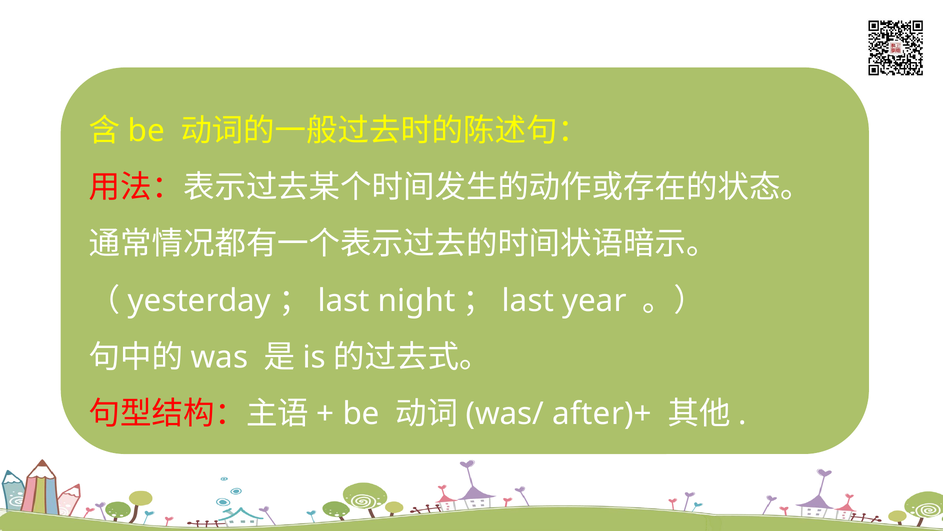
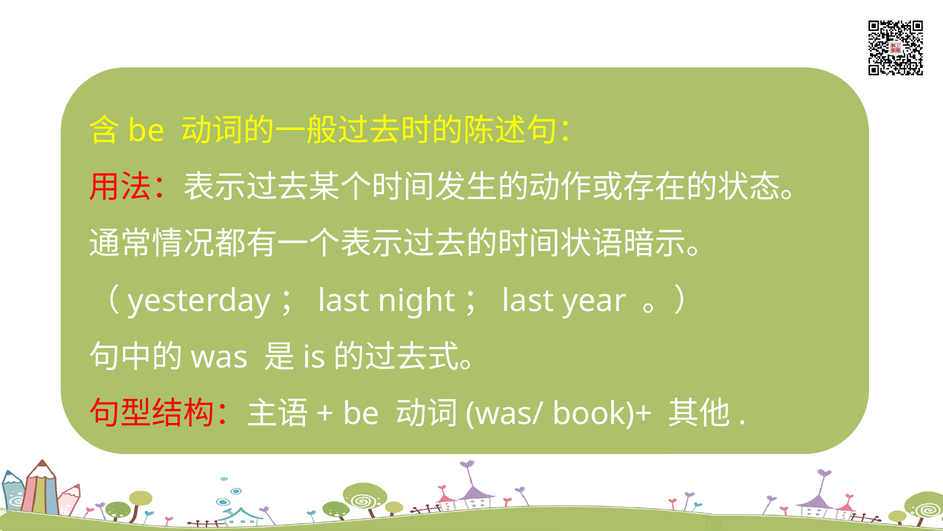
after)+: after)+ -> book)+ (602, 414)
